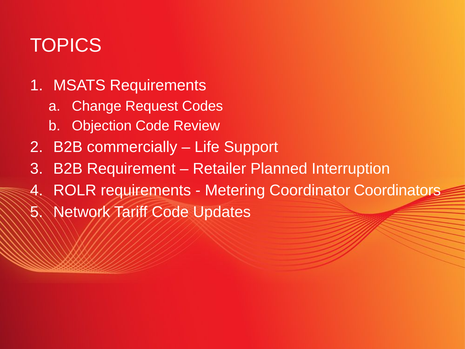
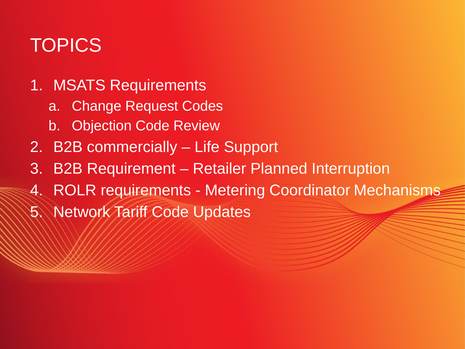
Coordinators: Coordinators -> Mechanisms (397, 190)
